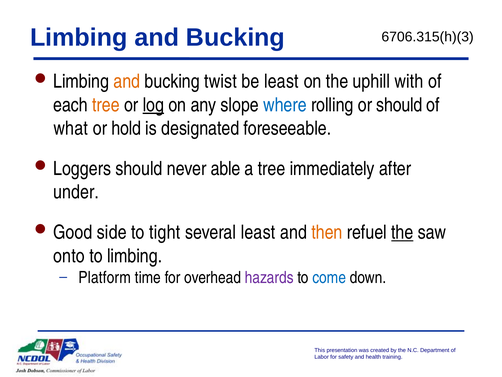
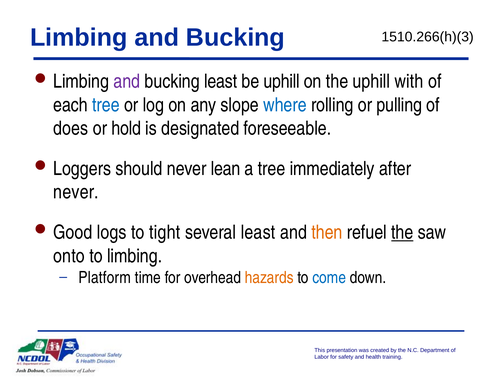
6706.315(h)(3: 6706.315(h)(3 -> 1510.266(h)(3 (428, 37)
and colour: orange -> purple (127, 81)
bucking twist: twist -> least (221, 81)
be least: least -> uphill (282, 81)
tree colour: orange -> blue (106, 105)
log underline: present -> none (153, 105)
or should: should -> pulling (399, 105)
what: what -> does (71, 128)
able: able -> lean (226, 168)
under: under -> never (76, 192)
side: side -> logs (112, 232)
hazards colour: purple -> orange (269, 277)
